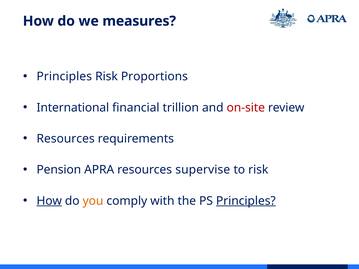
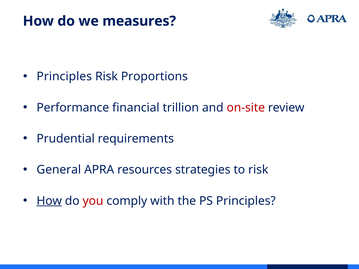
International: International -> Performance (73, 108)
Resources: Resources -> Prudential (66, 139)
Pension: Pension -> General (59, 170)
supervise: supervise -> strategies (203, 170)
you colour: orange -> red (93, 201)
Principles underline: present -> none (246, 201)
